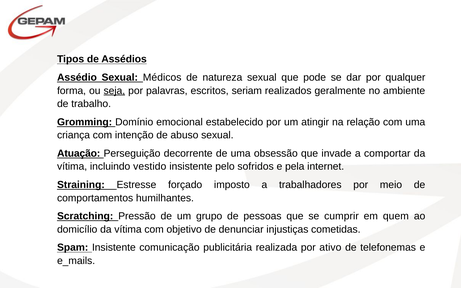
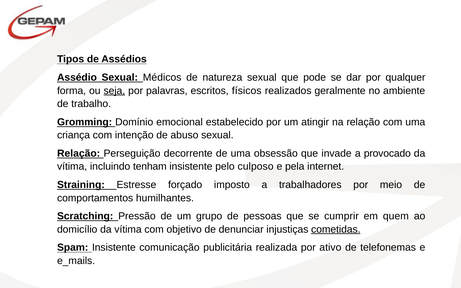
seriam: seriam -> físicos (247, 91)
Atuação: Atuação -> Relação (79, 154)
comportar: comportar -> provocado (387, 154)
vestido: vestido -> tenham (150, 167)
sofridos: sofridos -> culposo (256, 167)
cometidas underline: none -> present (336, 229)
